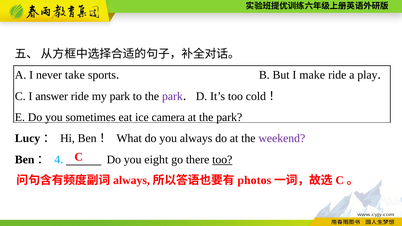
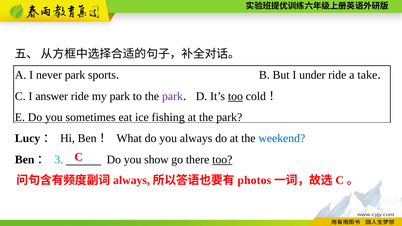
never take: take -> park (75, 75)
make: make -> under (312, 75)
play: play -> take (367, 75)
too underline: none -> present (235, 96)
camera: camera -> fishing (168, 117)
weekend colour: purple -> blue (282, 138)
4: 4 -> 3 (57, 160)
eight: eight -> show (156, 160)
